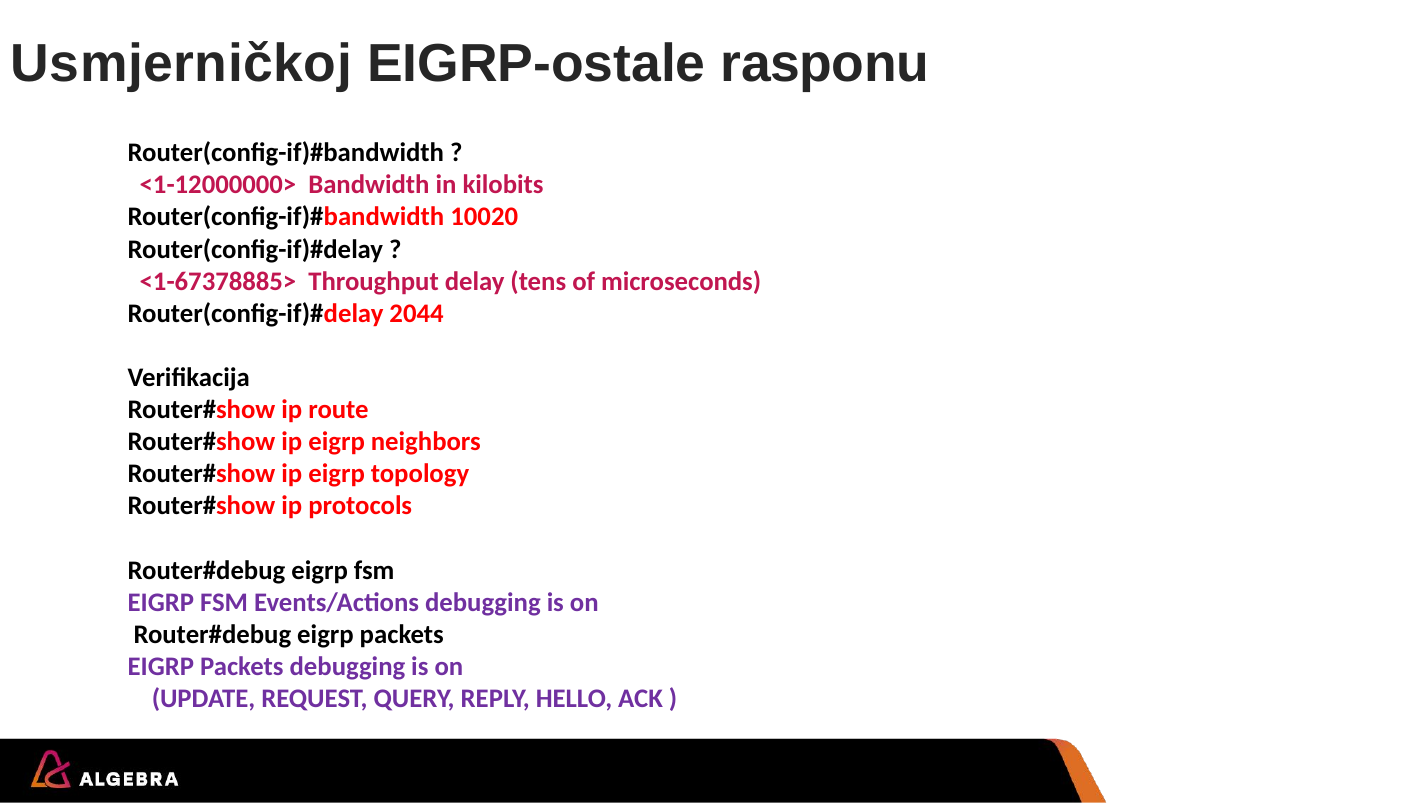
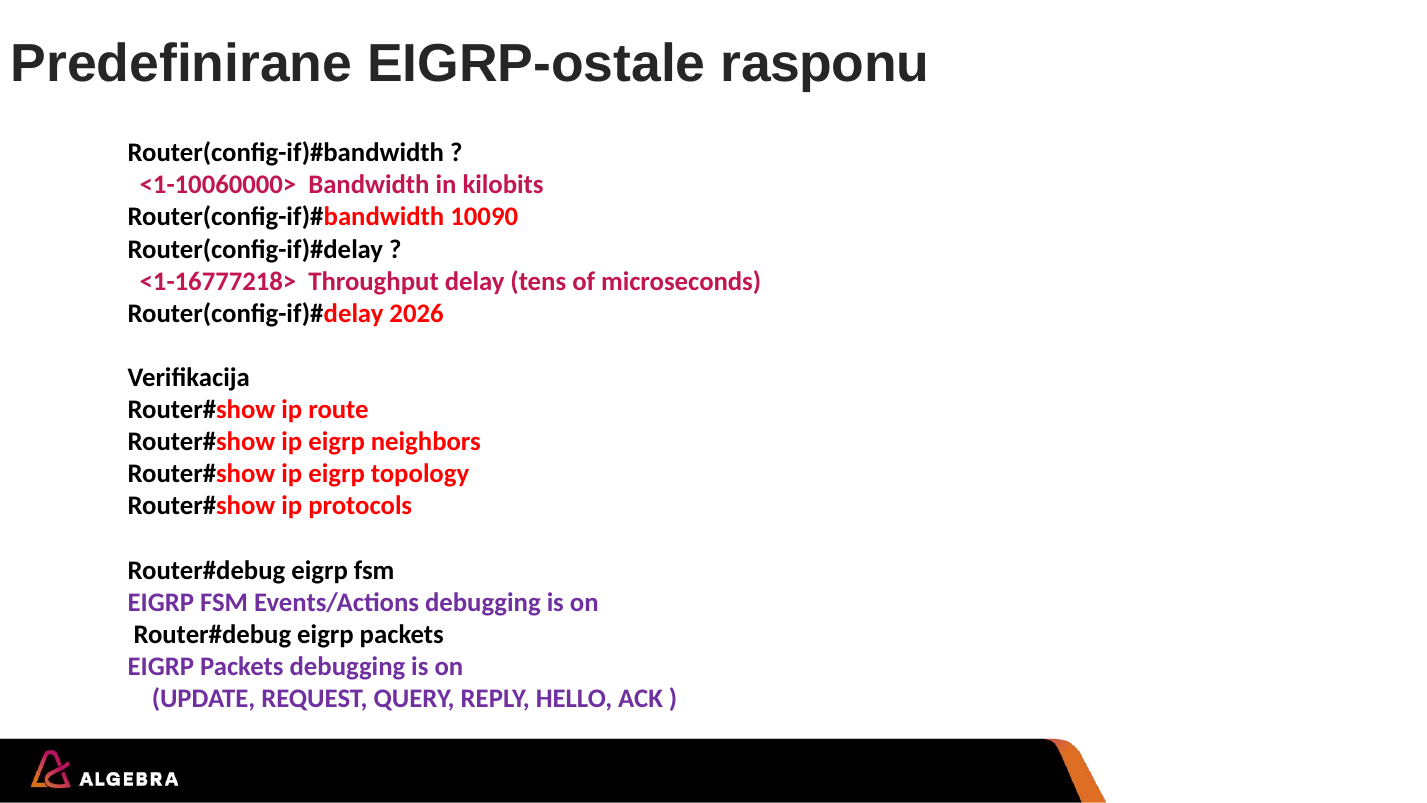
Usmjerničkoj: Usmjerničkoj -> Predefinirane (182, 64)
<1-12000000>: <1-12000000> -> <1-10060000> (218, 185)
10020: 10020 -> 10090 (484, 217)
<1-67378885>: <1-67378885> -> <1-16777218> (218, 281)
2044: 2044 -> 2026 (417, 313)
